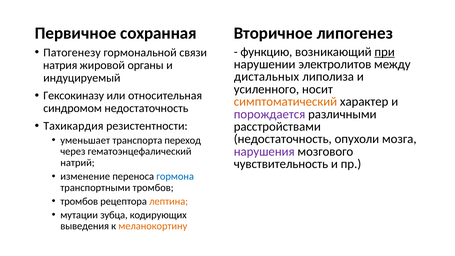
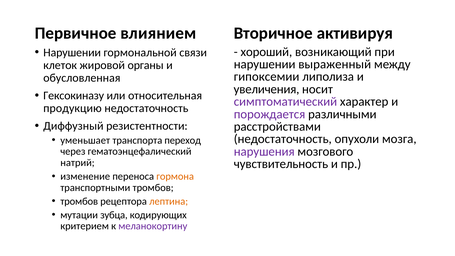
сохранная: сохранная -> влиянием (158, 33)
липогенез: липогенез -> активируя (355, 33)
Патогенезу: Патогенезу -> Нарушении (72, 52)
функцию: функцию -> хороший (266, 52)
при underline: present -> none (385, 52)
электролитов: электролитов -> выраженный (335, 64)
натрия: натрия -> клеток (60, 65)
дистальных: дистальных -> гипоксемии (267, 77)
индуцируемый: индуцируемый -> обусловленная (82, 78)
усиленного: усиленного -> увеличения (267, 89)
симптоматический colour: orange -> purple (285, 102)
синдромом: синдромом -> продукцию (72, 108)
Тахикардия: Тахикардия -> Диффузный (73, 126)
гормона colour: blue -> orange (175, 176)
выведения: выведения -> критерием (85, 226)
меланокортину colour: orange -> purple (153, 226)
